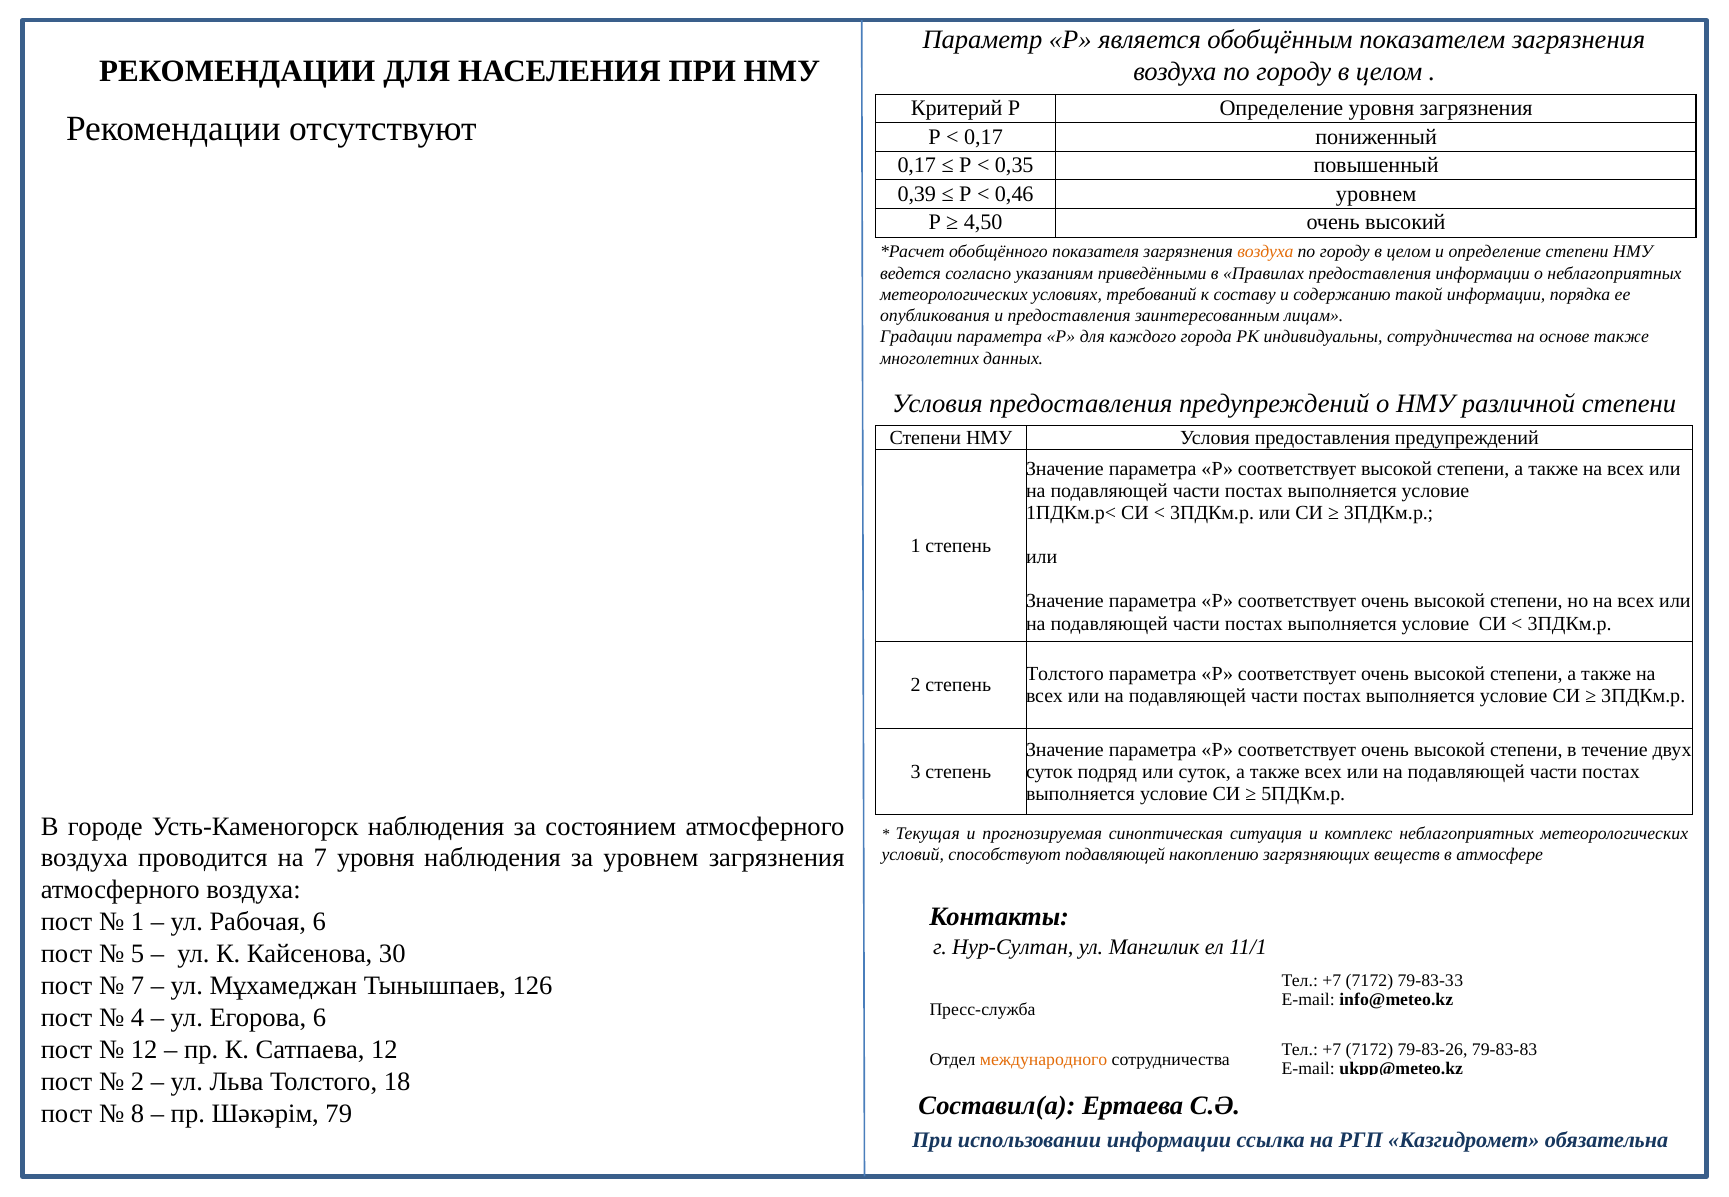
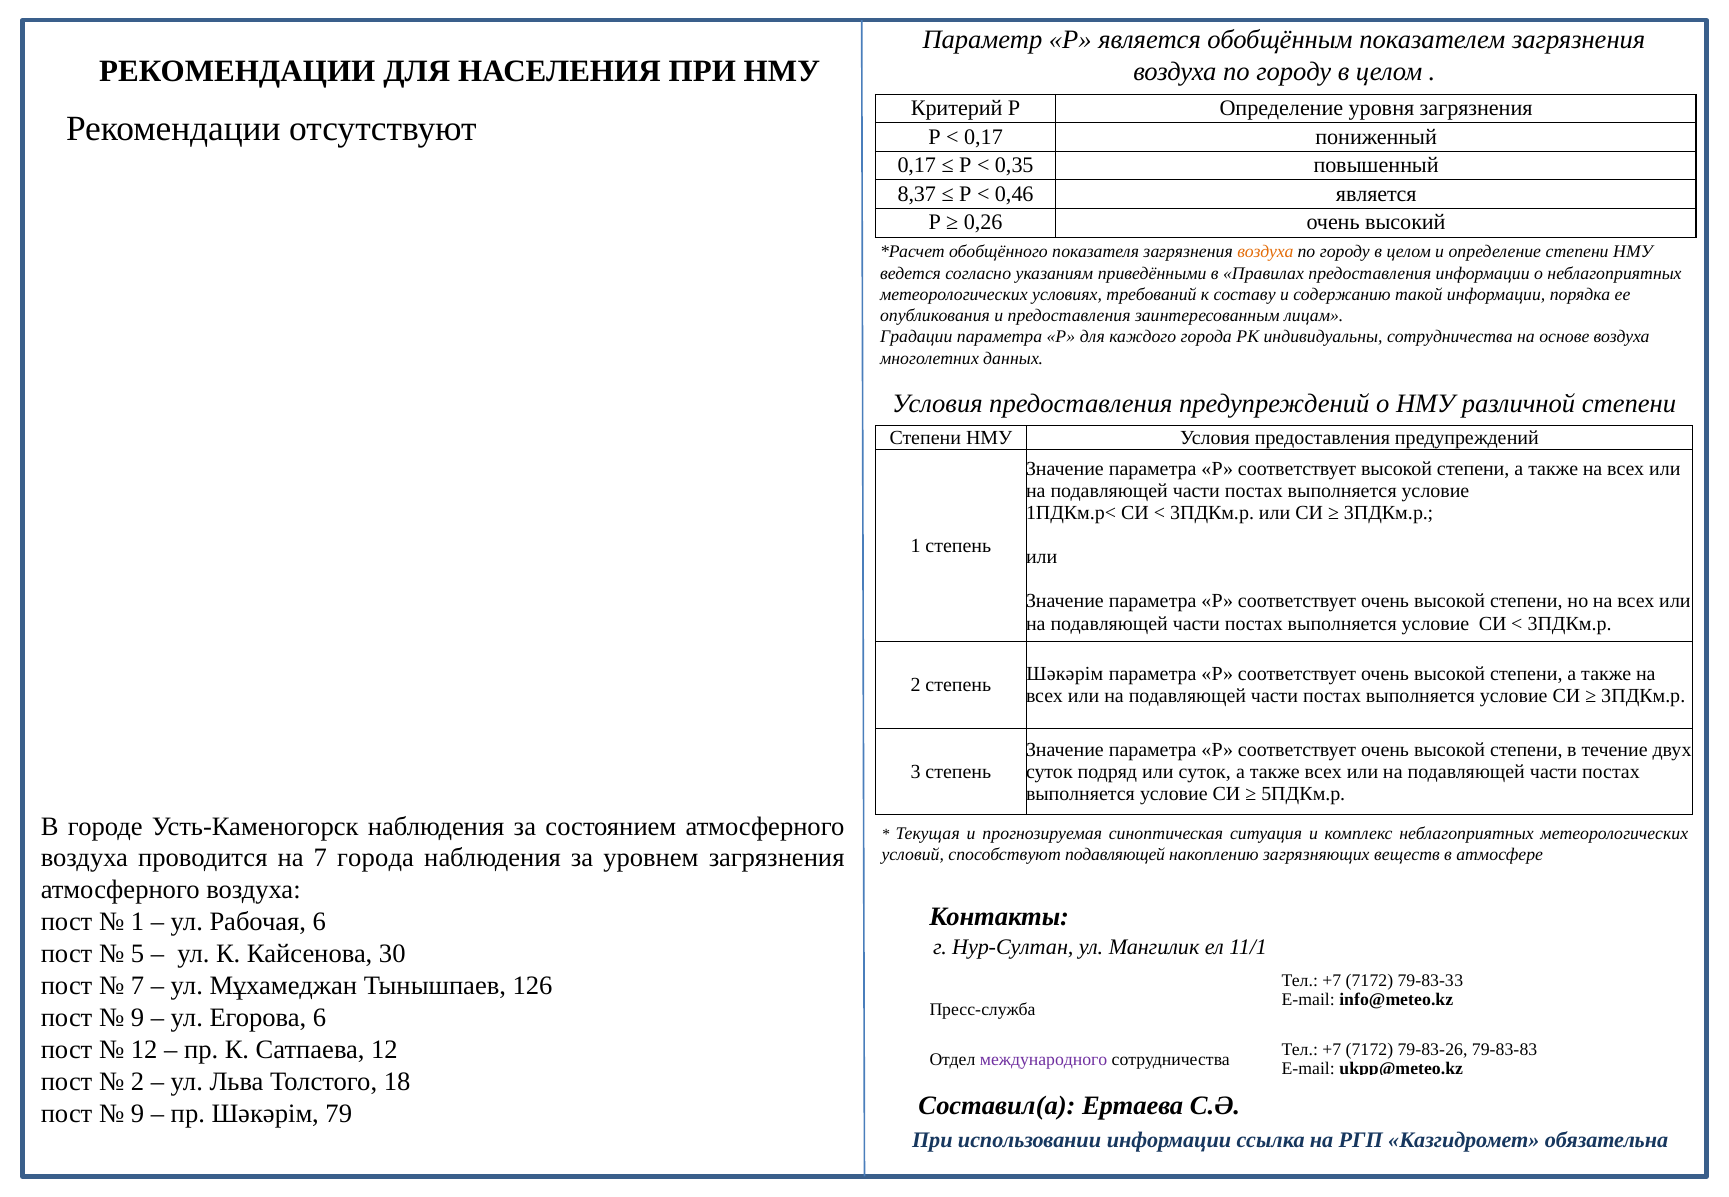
0,39: 0,39 -> 8,37 (917, 194)
0,46 уровнем: уровнем -> является (1376, 194)
4,50: 4,50 -> 0,26 (983, 223)
основе также: также -> воздуха (1622, 337)
Толстого: Толстого -> Шәкәрім (1065, 674)
7 уровня: уровня -> города (376, 858)
4: 4 -> 9 (138, 1018)
международного colour: orange -> purple (1044, 1059)
8: 8 -> 9 (138, 1114)
